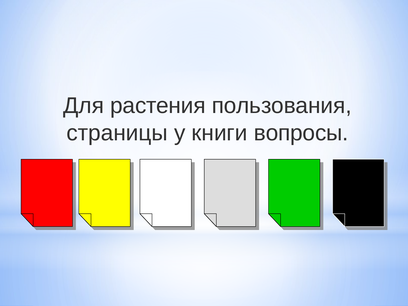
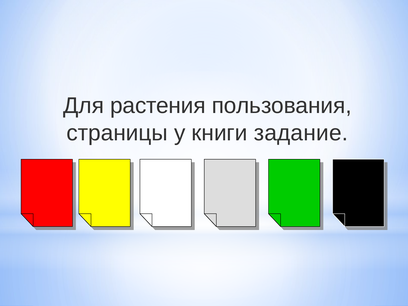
вопросы: вопросы -> задание (301, 133)
